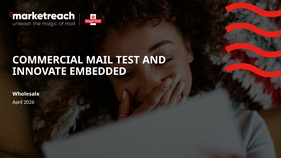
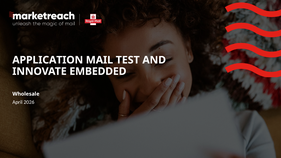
COMMERCIAL: COMMERCIAL -> APPLICATION (48, 60)
